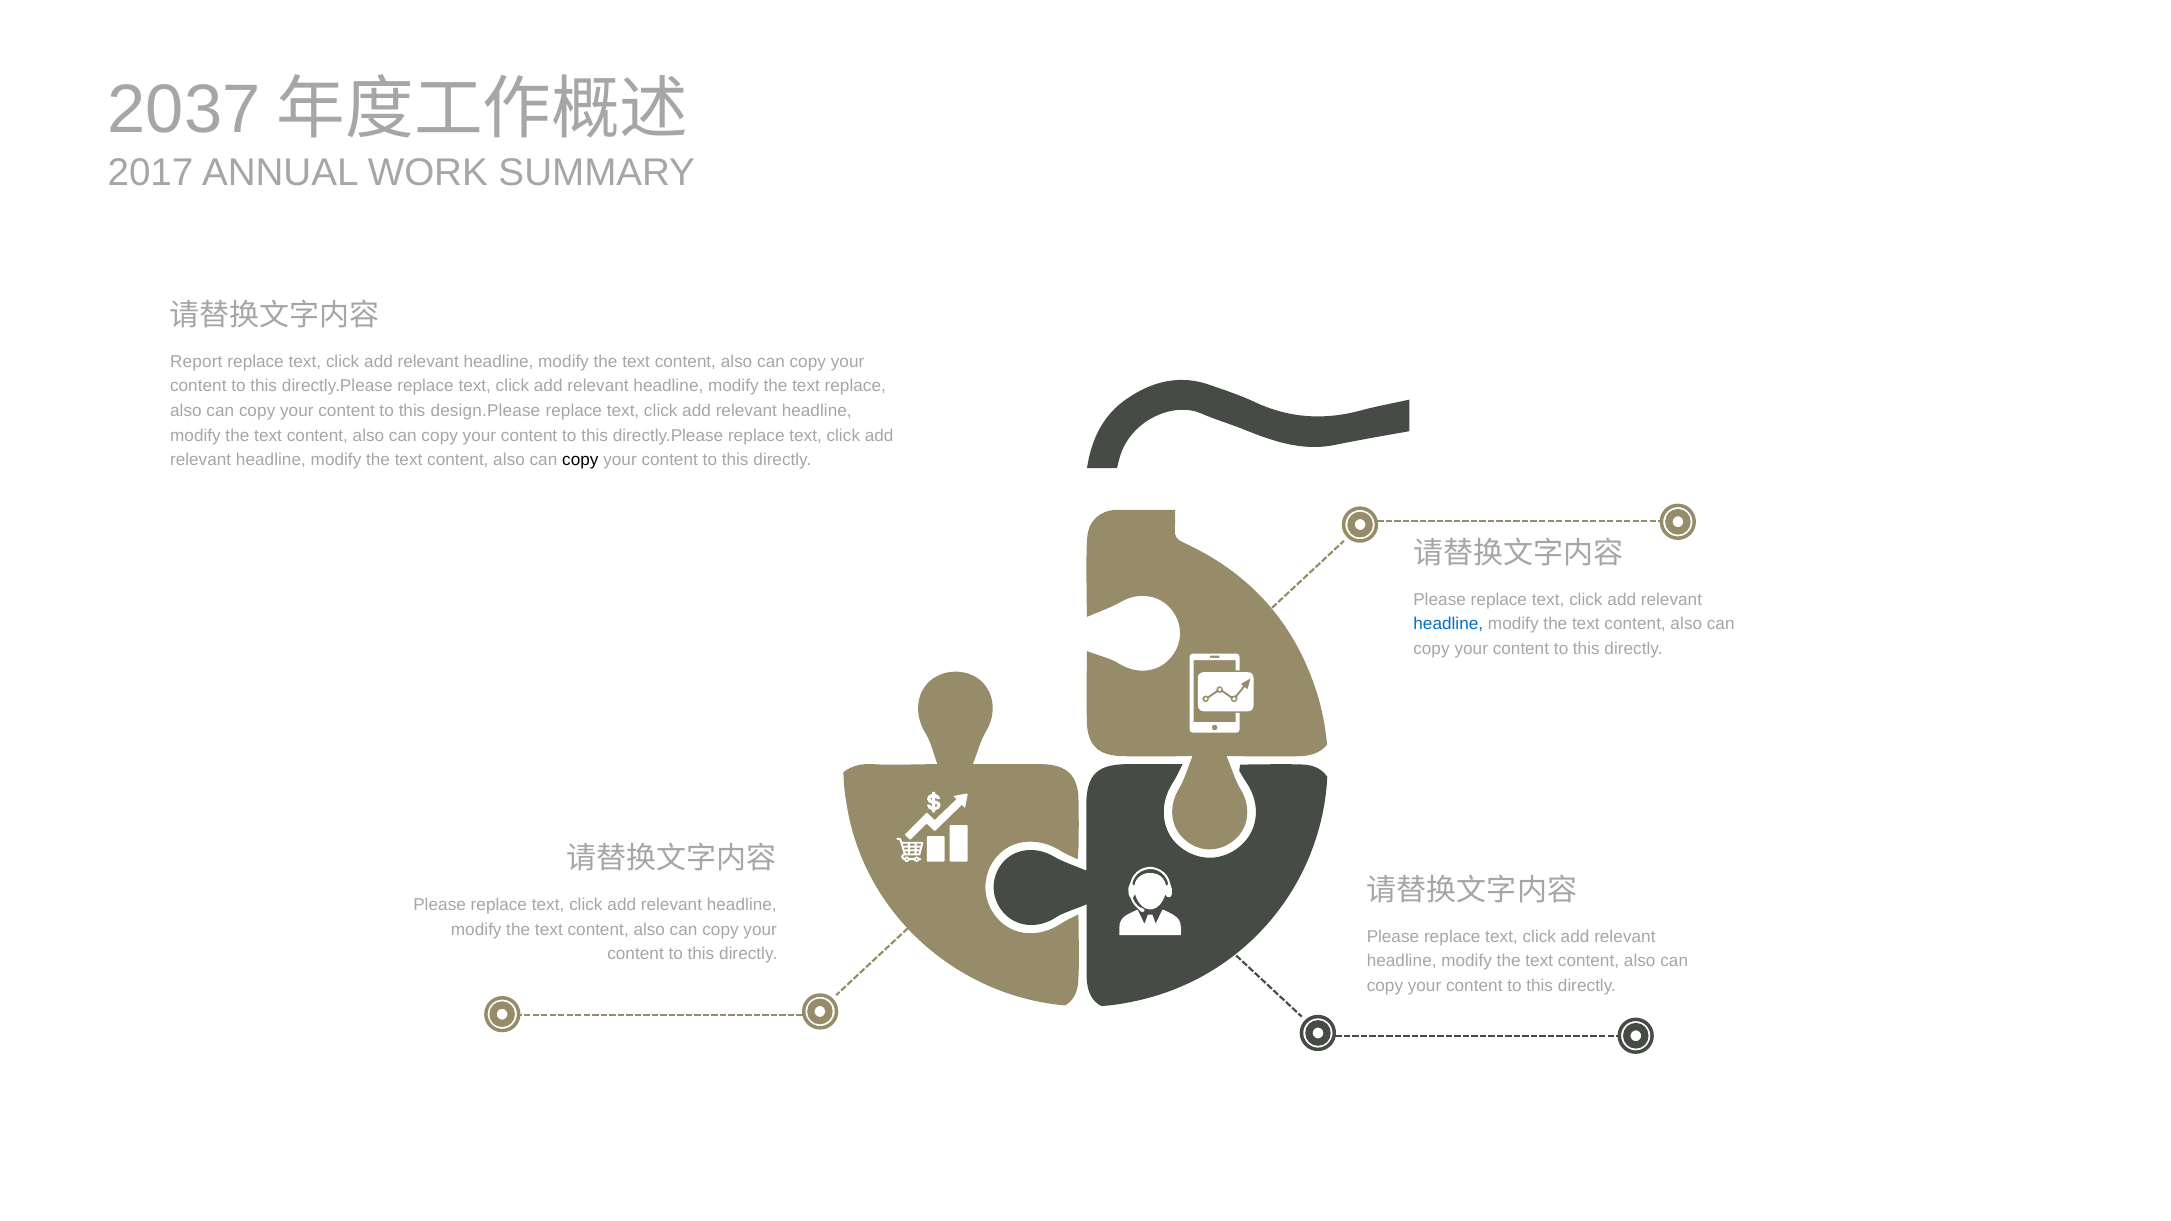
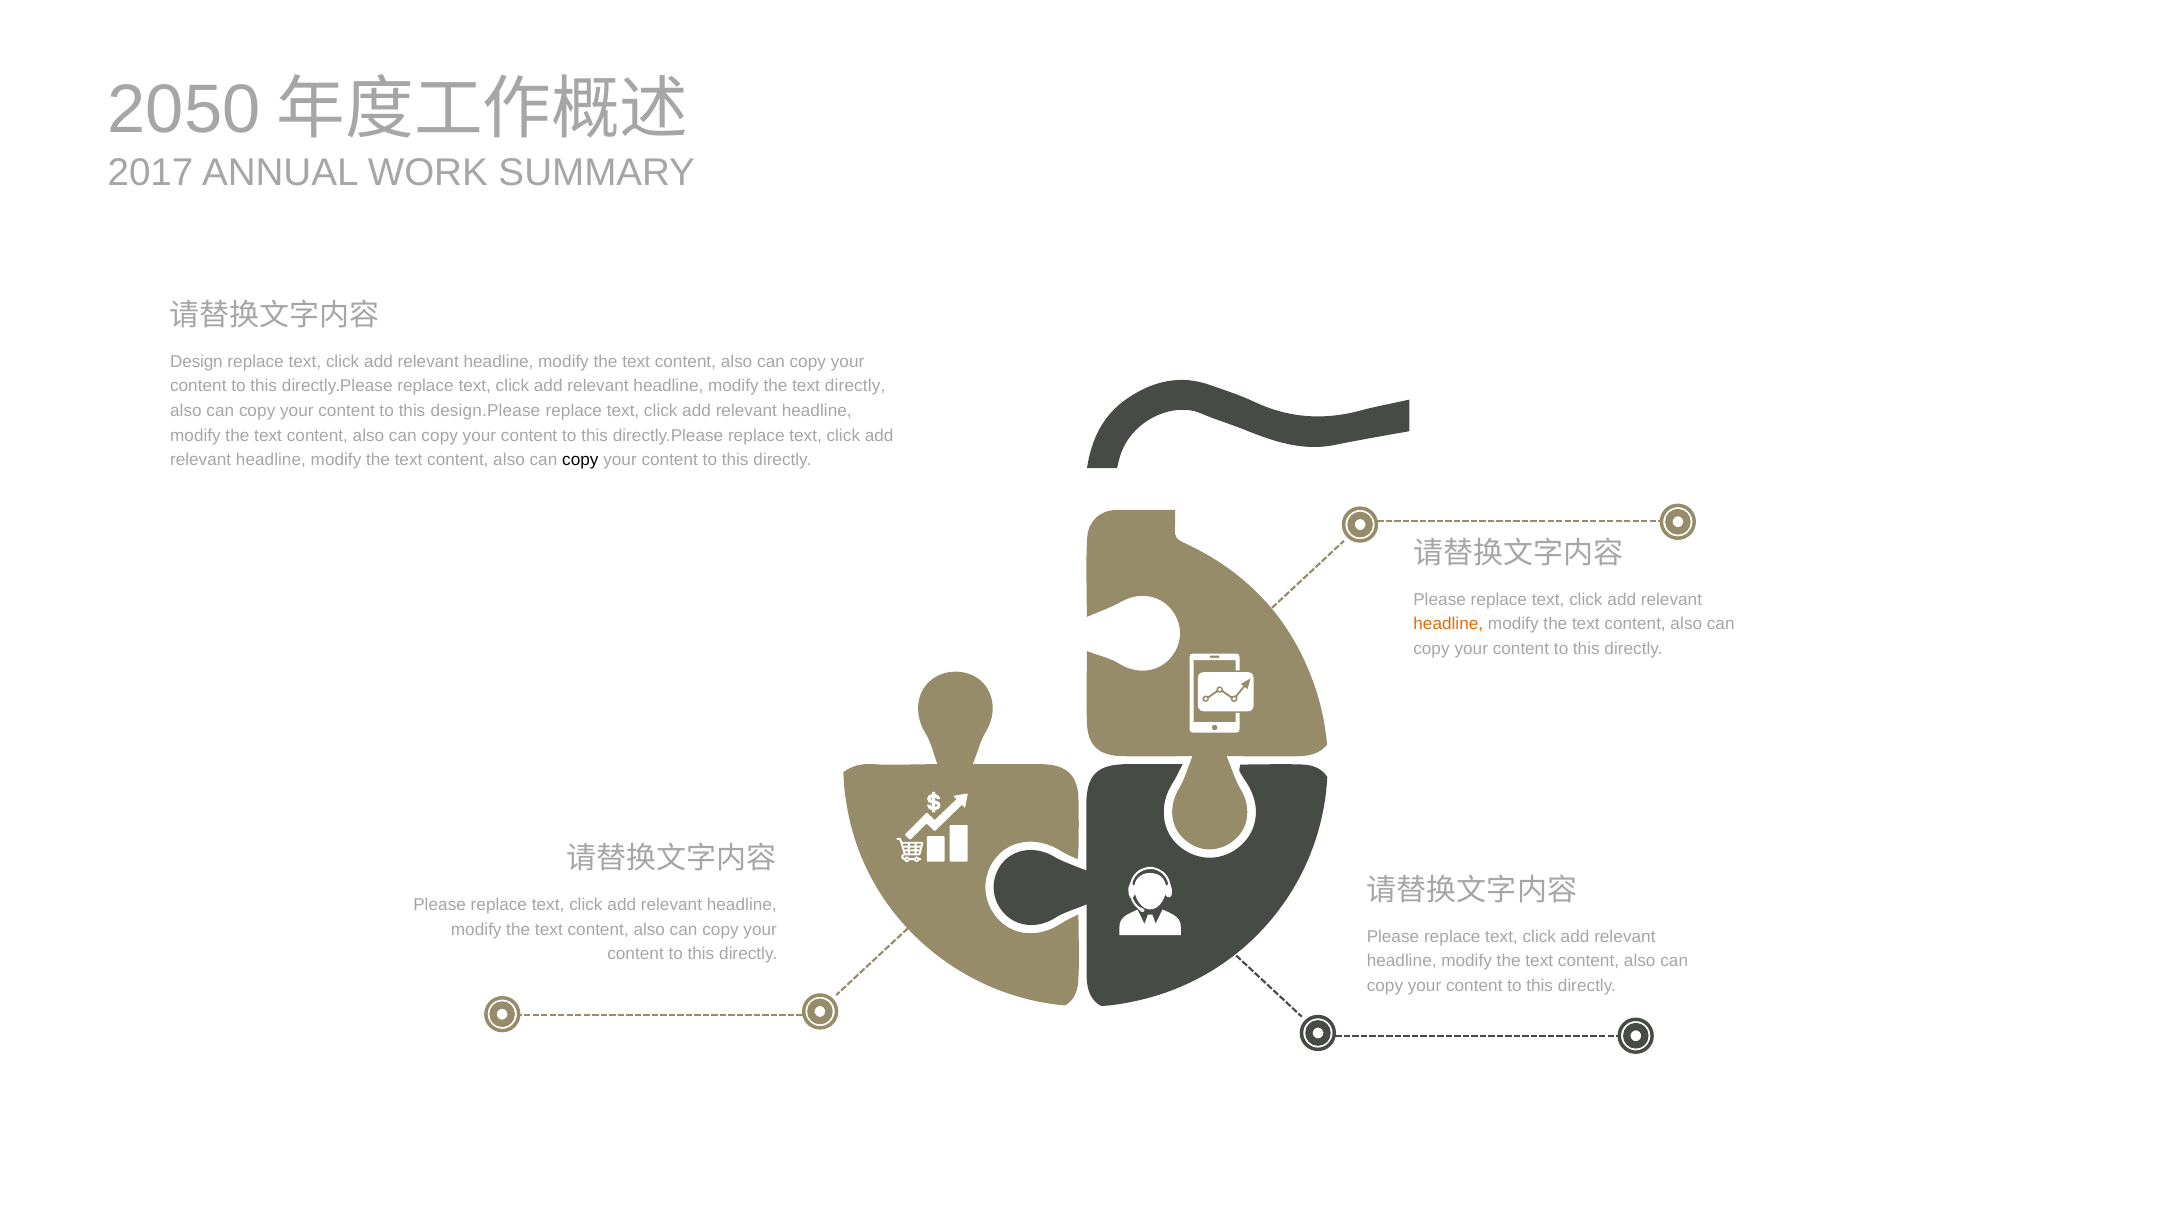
2037: 2037 -> 2050 (184, 109)
Report: Report -> Design (196, 362)
text replace: replace -> directly (855, 386)
headline colour: blue -> orange (1448, 624)
